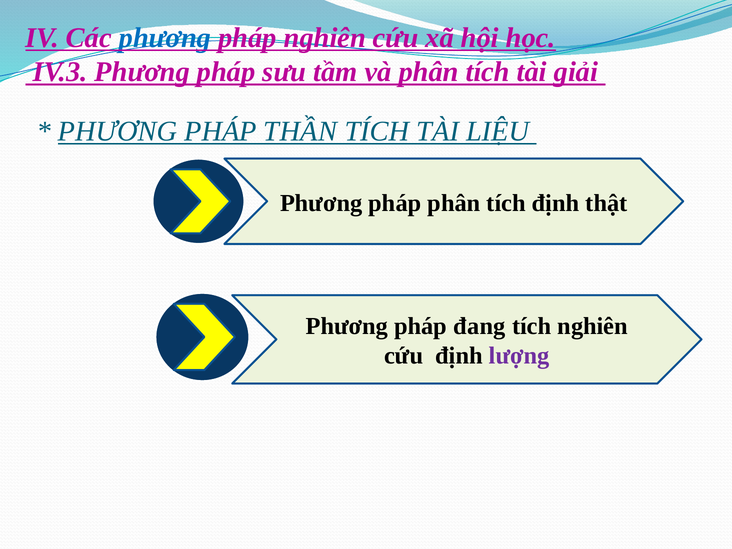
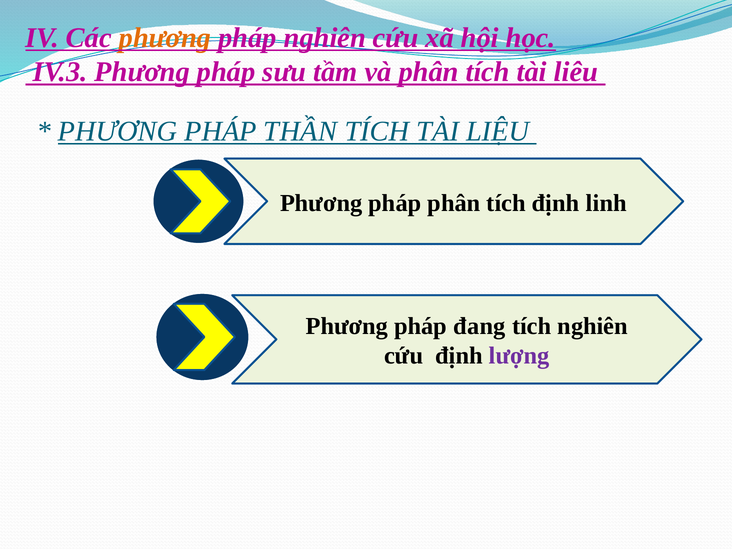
phương colour: blue -> orange (165, 38)
giải: giải -> liêu (576, 72)
thật: thật -> linh (606, 203)
